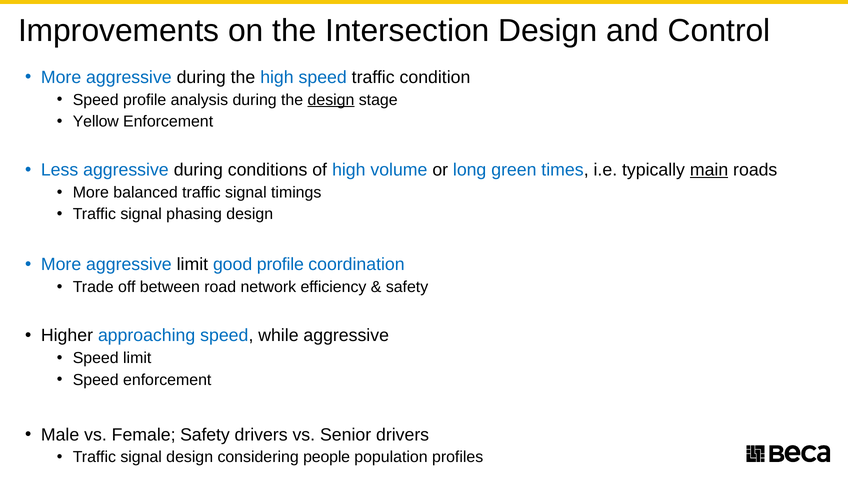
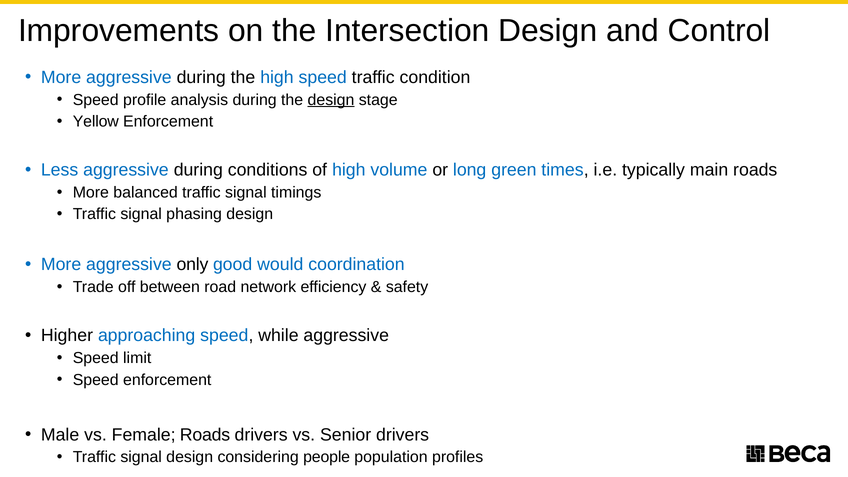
main underline: present -> none (709, 170)
aggressive limit: limit -> only (192, 265)
good profile: profile -> would (280, 265)
Female Safety: Safety -> Roads (205, 435)
